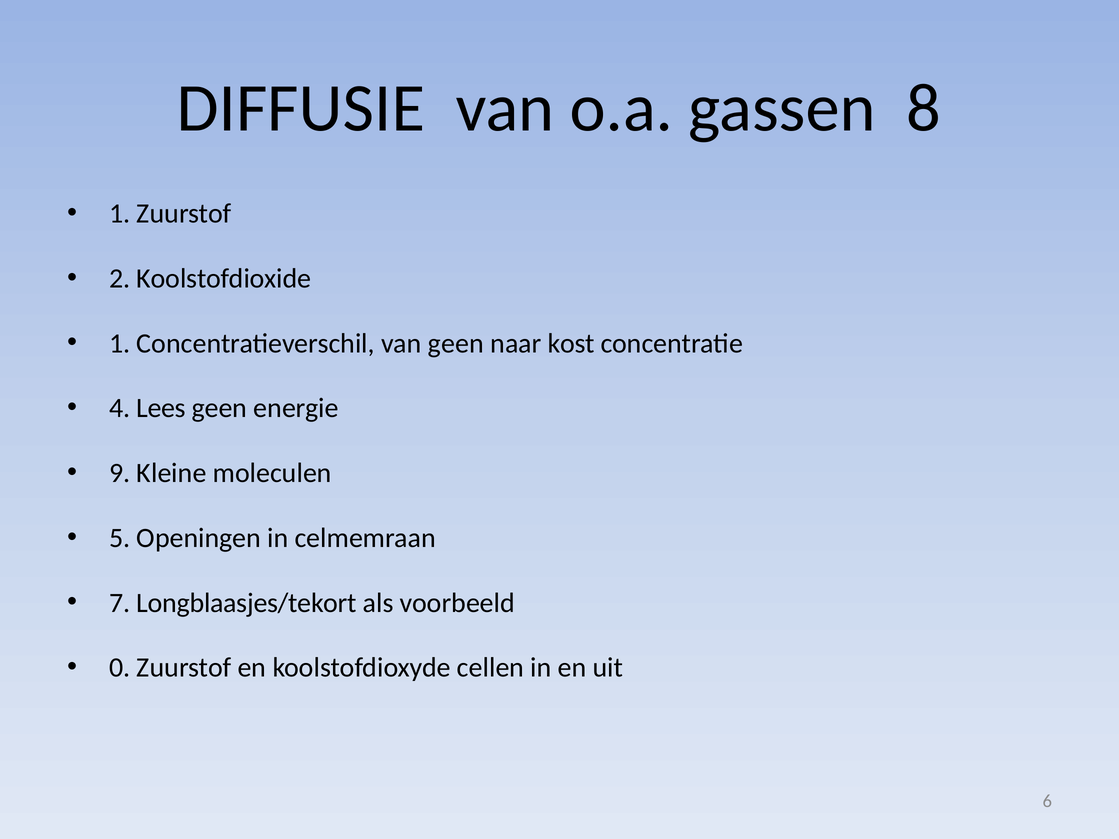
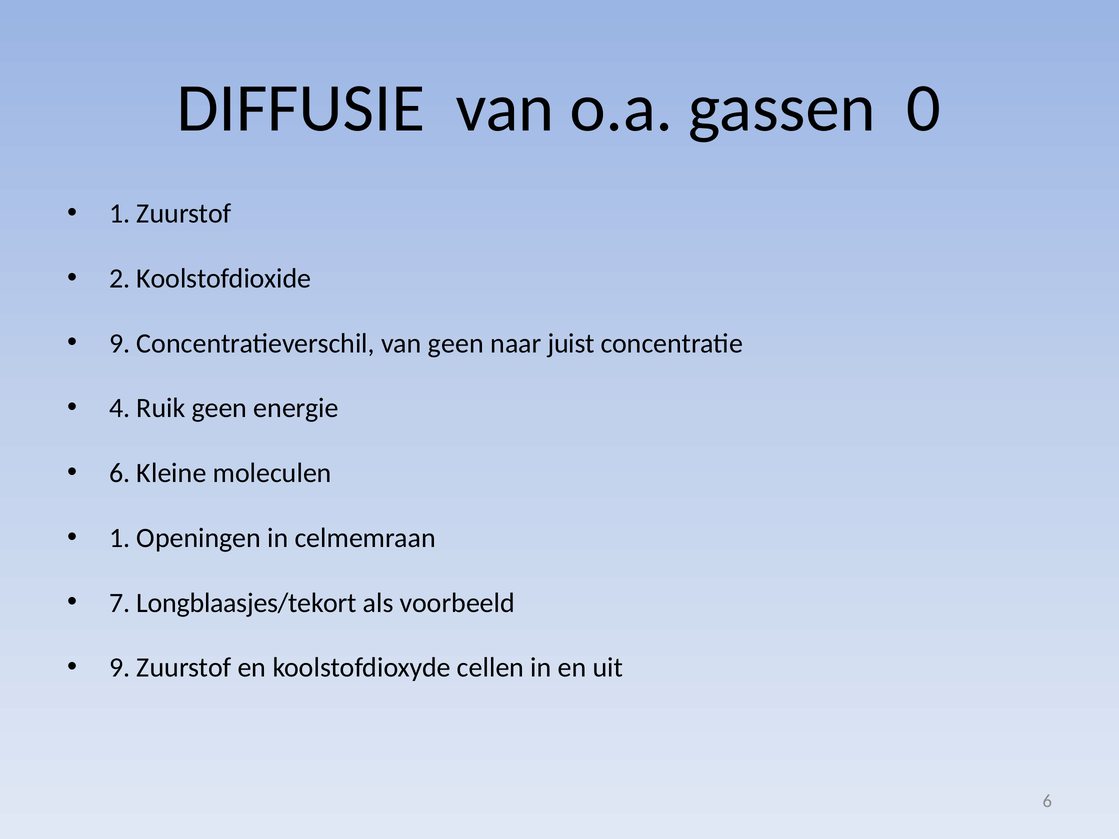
8: 8 -> 0 (924, 108)
1: 1 -> 9 (120, 343)
kost: kost -> juist (571, 343)
Lees: Lees -> Ruik (161, 408)
9: 9 -> 6 (120, 473)
5: 5 -> 1 (120, 538)
0: 0 -> 9 (120, 668)
